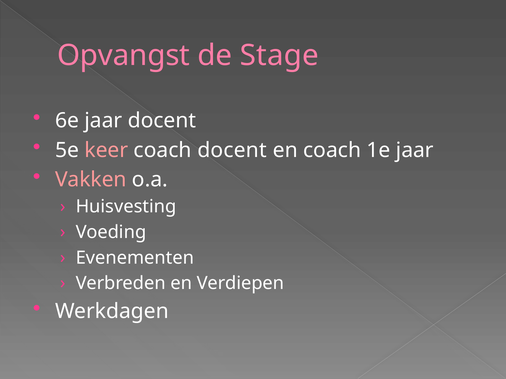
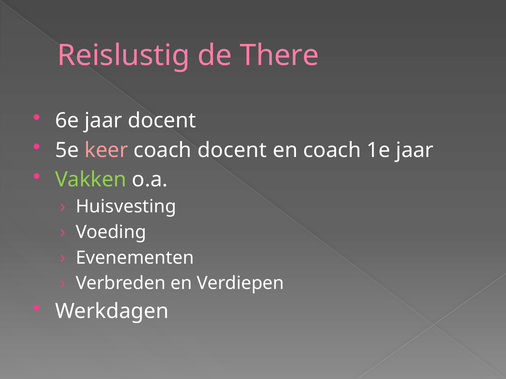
Opvangst: Opvangst -> Reislustig (123, 56)
Stage: Stage -> There (280, 56)
Vakken colour: pink -> light green (91, 180)
